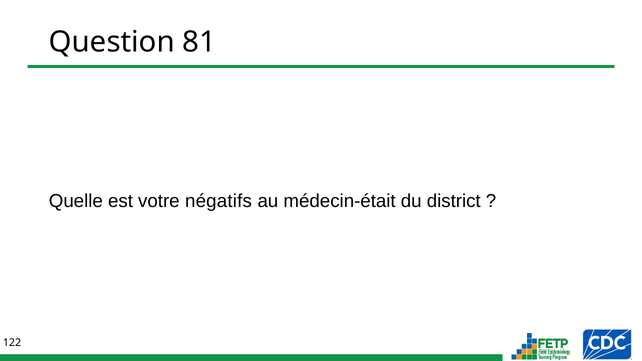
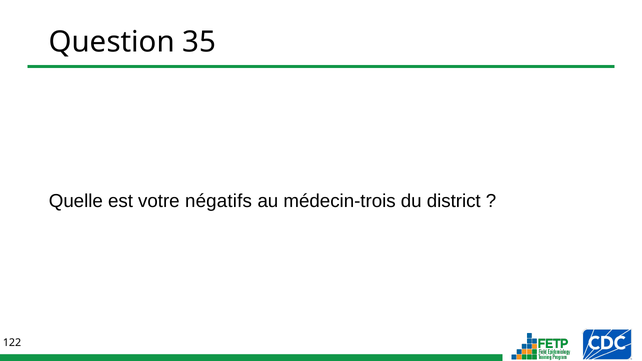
81: 81 -> 35 (199, 42)
médecin-était: médecin-était -> médecin-trois (340, 201)
